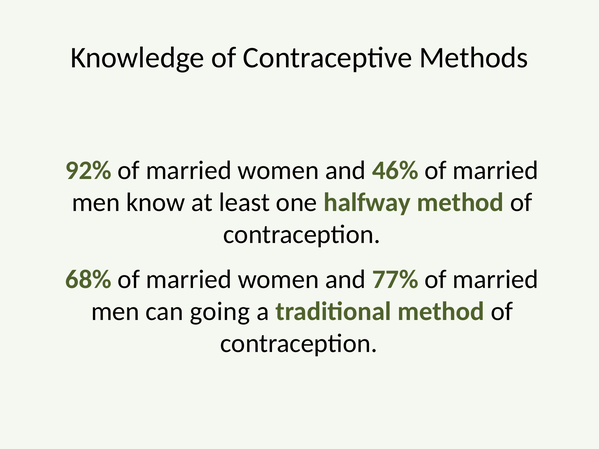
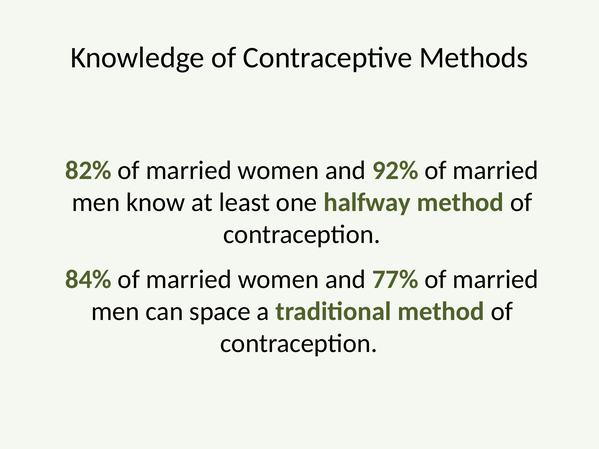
92%: 92% -> 82% (88, 171)
46%: 46% -> 92% (395, 171)
68%: 68% -> 84% (88, 280)
going: going -> space (220, 312)
